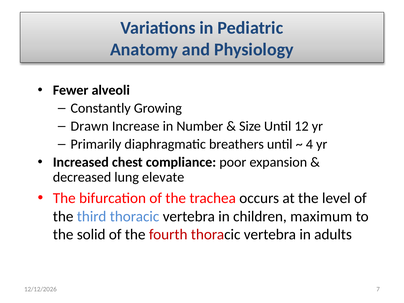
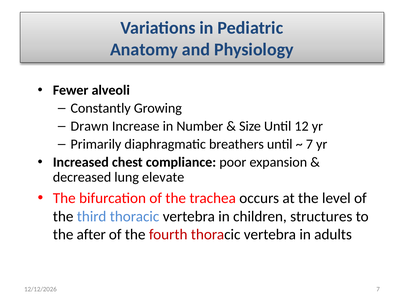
4: 4 -> 7 (309, 144)
maximum: maximum -> structures (321, 216)
solid: solid -> after (91, 235)
